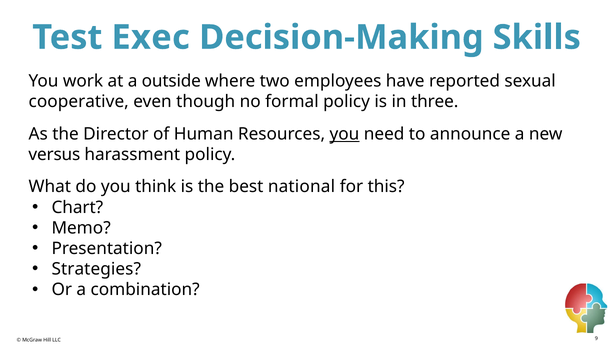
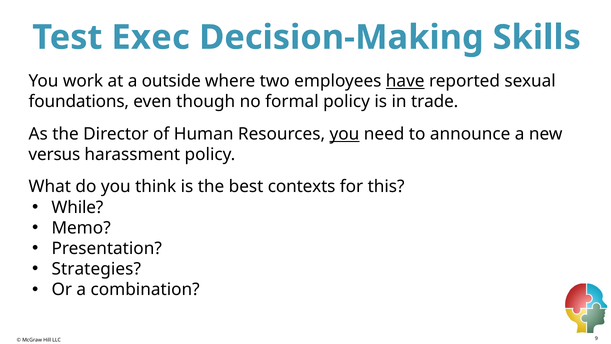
have underline: none -> present (405, 81)
cooperative: cooperative -> foundations (79, 102)
three: three -> trade (435, 102)
national: national -> contexts (302, 187)
Chart: Chart -> While (77, 207)
